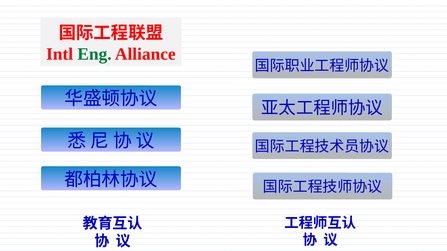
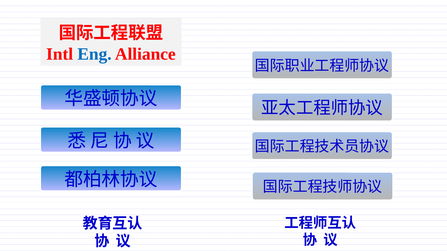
Eng colour: green -> blue (95, 54)
